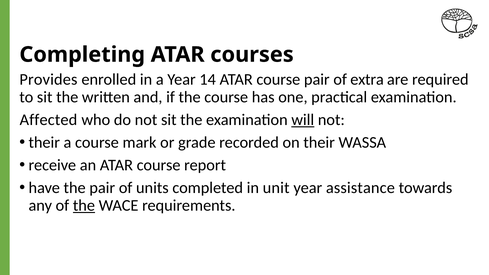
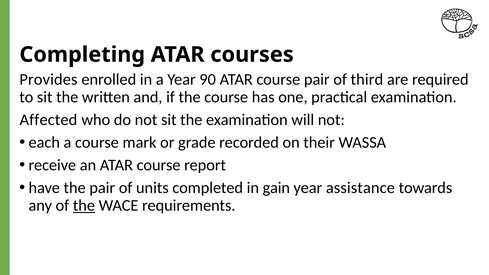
14: 14 -> 90 (208, 79)
extra: extra -> third (367, 79)
will underline: present -> none (303, 120)
their: their -> each (44, 142)
unit: unit -> gain (276, 188)
